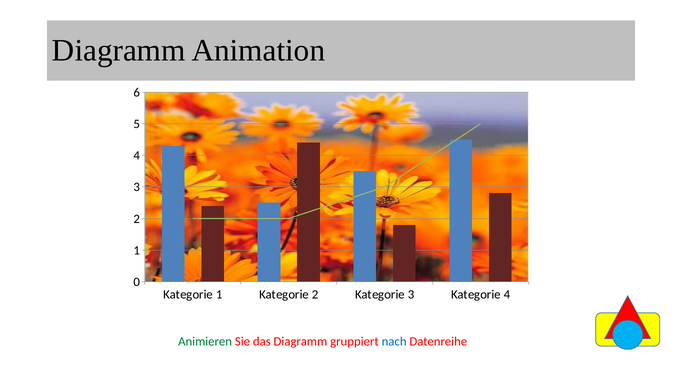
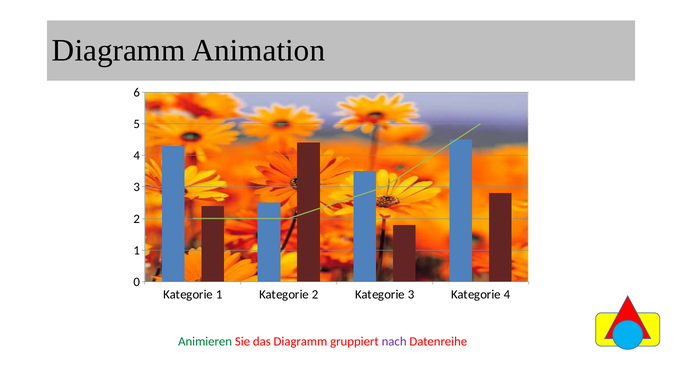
nach colour: blue -> purple (394, 342)
